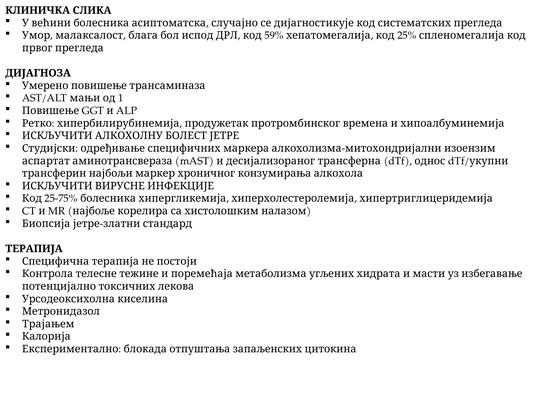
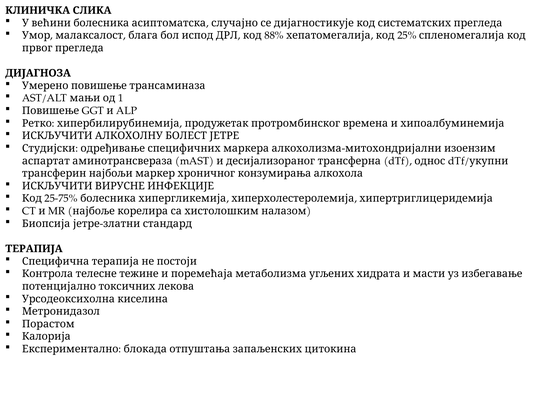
59%: 59% -> 88% (274, 35)
Трајањем: Трајањем -> Порастом (48, 324)
